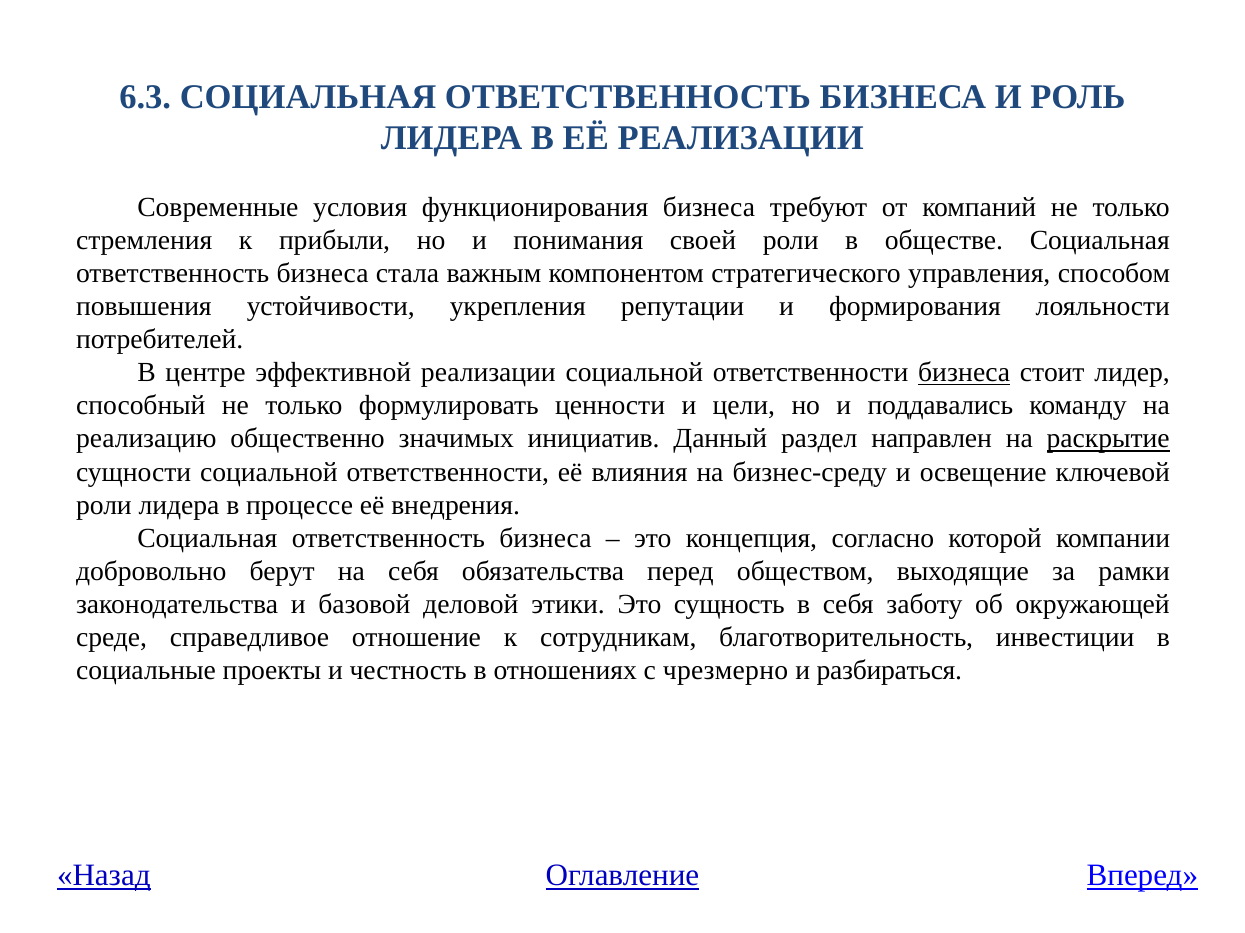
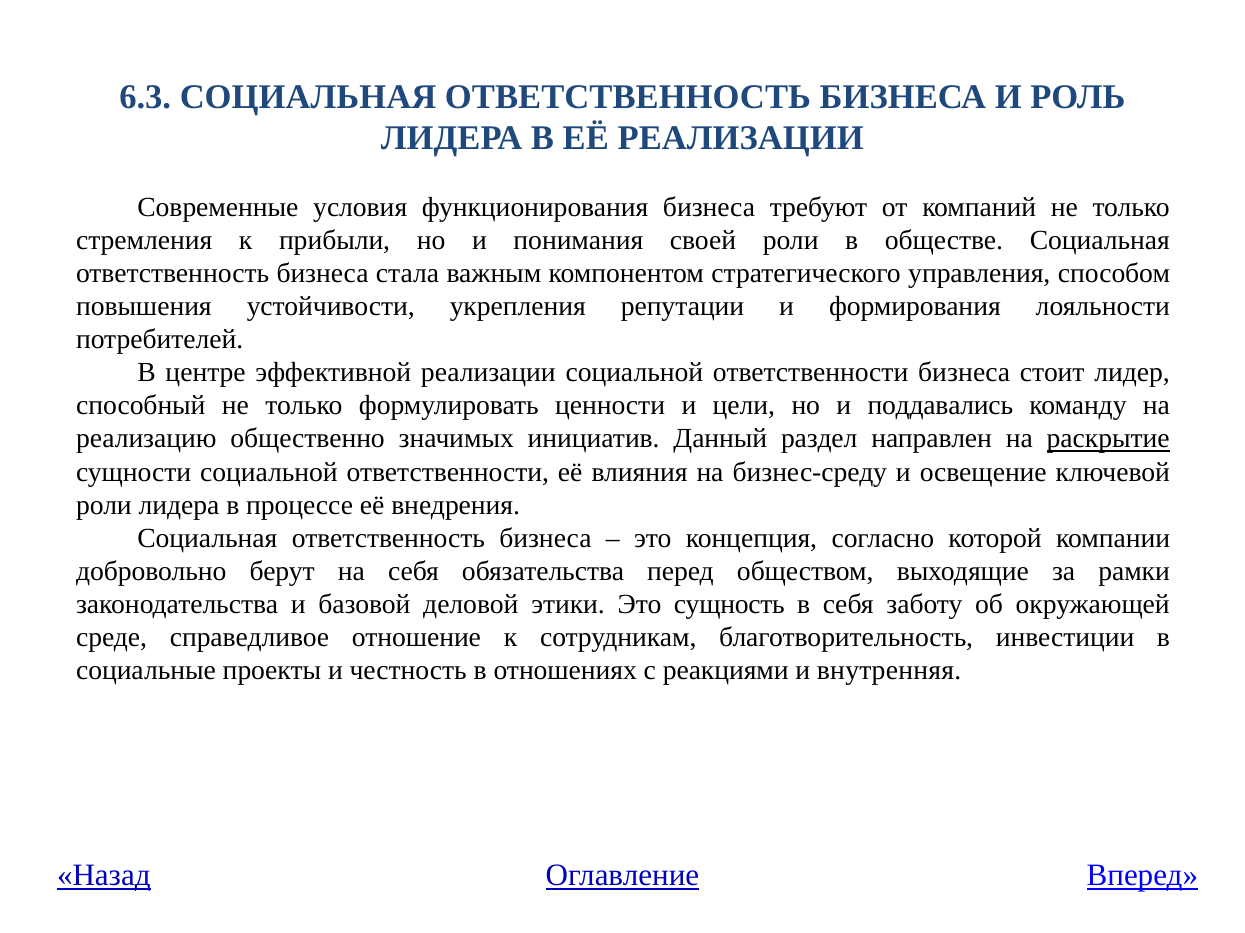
бизнеса underline: present -> none (964, 373)
чрезмерно: чрезмерно -> реакциями (726, 671)
разбираться: разбираться -> внутренняя (889, 671)
